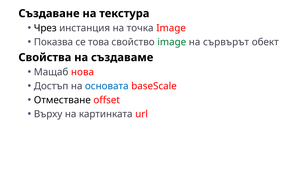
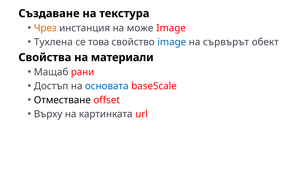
Чрез colour: black -> orange (45, 28)
точка: точка -> може (140, 28)
Показва: Показва -> Тухлена (53, 42)
image colour: green -> blue (172, 42)
създаваме: създаваме -> материали (122, 57)
нова: нова -> рани (83, 72)
